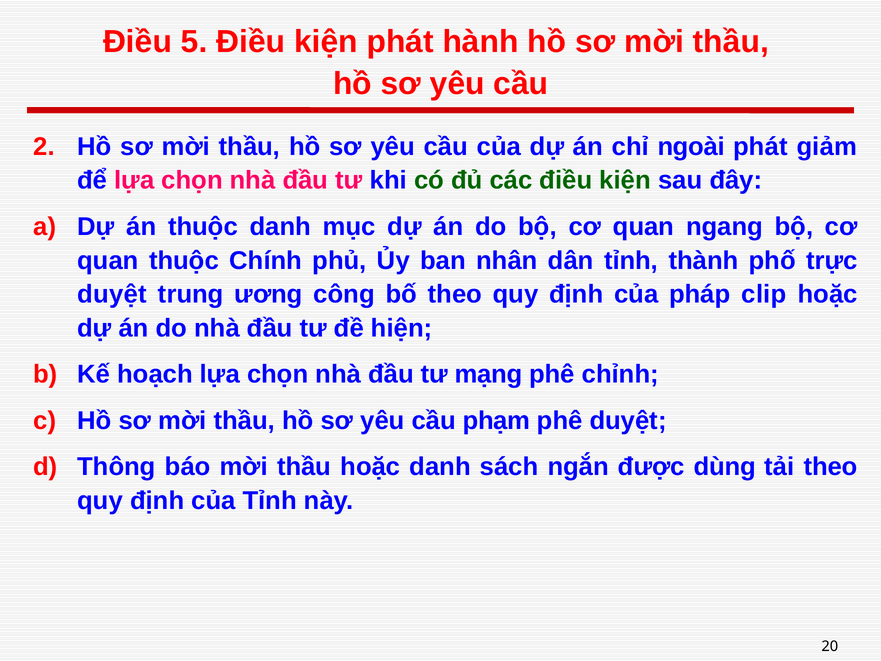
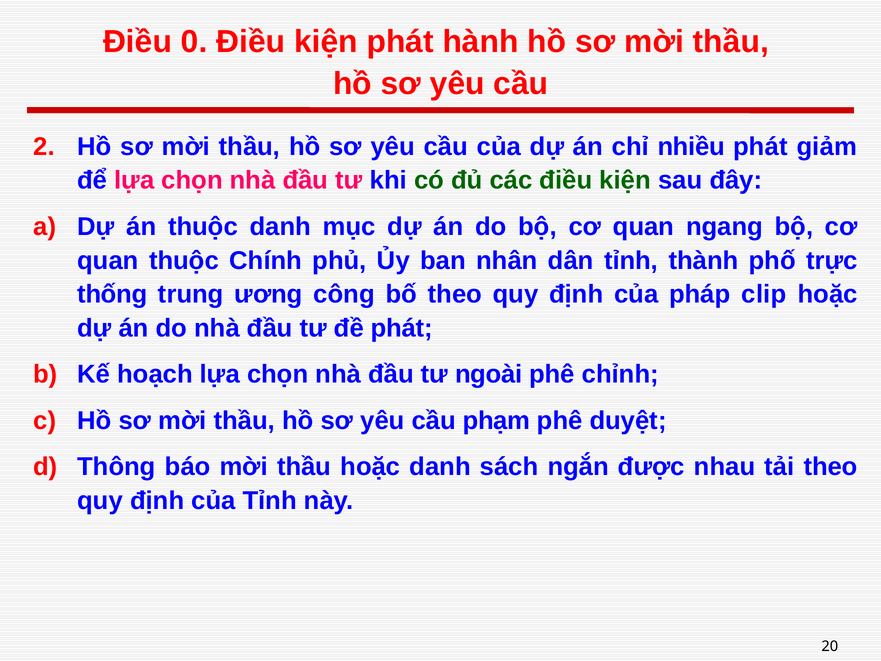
5: 5 -> 0 (194, 42)
ngoài: ngoài -> nhiều (691, 147)
duyệt: duyệt -> thống (112, 294)
đề hiện: hiện -> phát (402, 328)
mạng: mạng -> ngoài (489, 374)
dùng: dùng -> nhau (725, 467)
